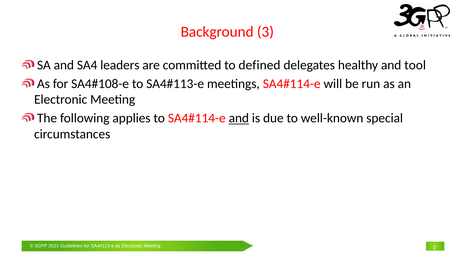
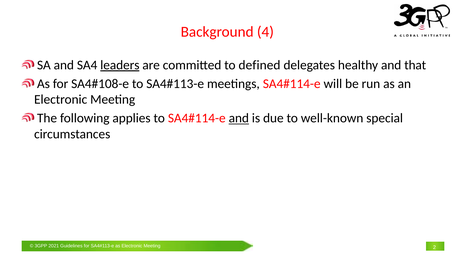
3: 3 -> 4 (265, 32)
leaders underline: none -> present (120, 65)
tool: tool -> that (415, 65)
